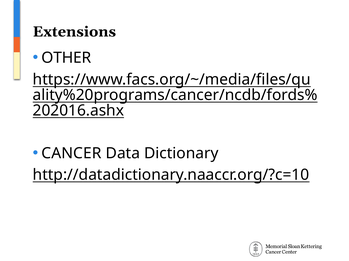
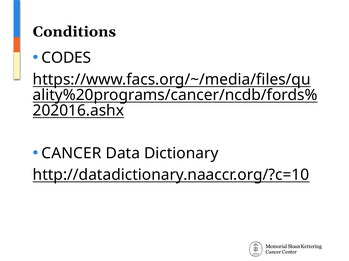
Extensions: Extensions -> Conditions (74, 32)
OTHER: OTHER -> CODES (66, 58)
